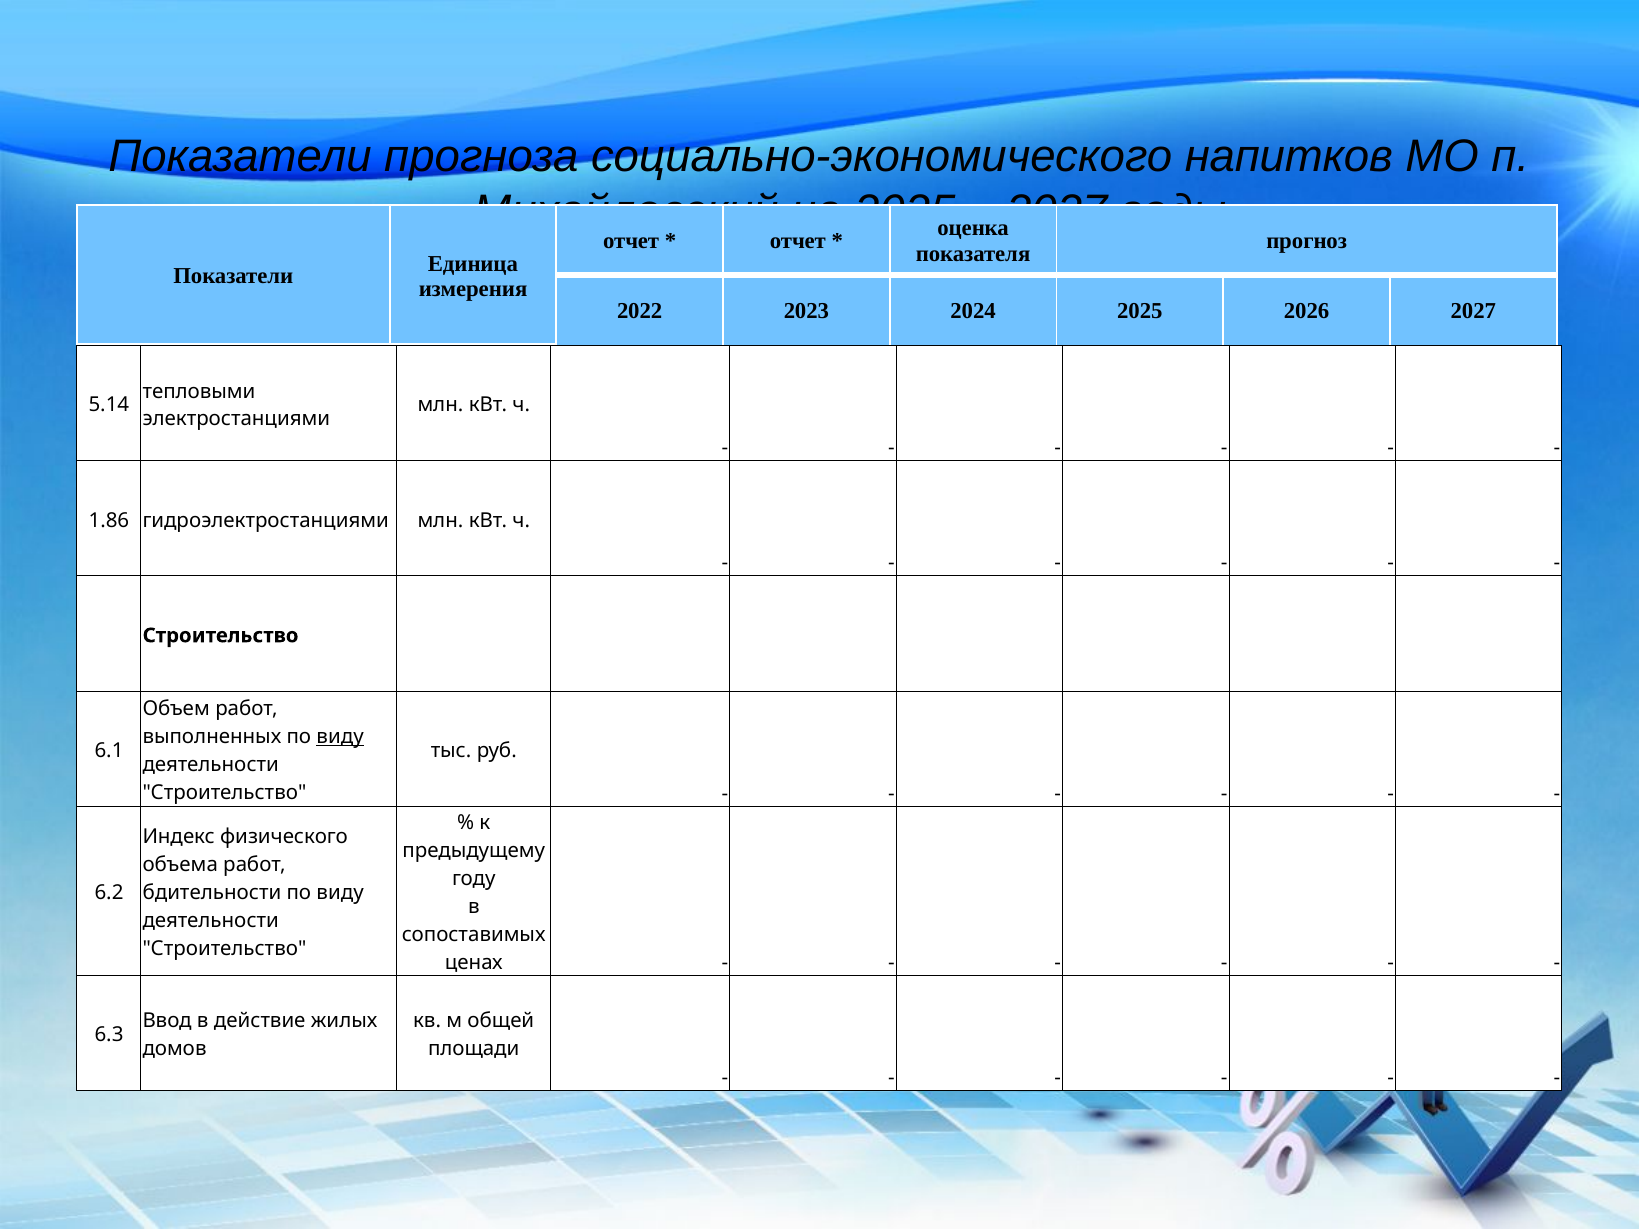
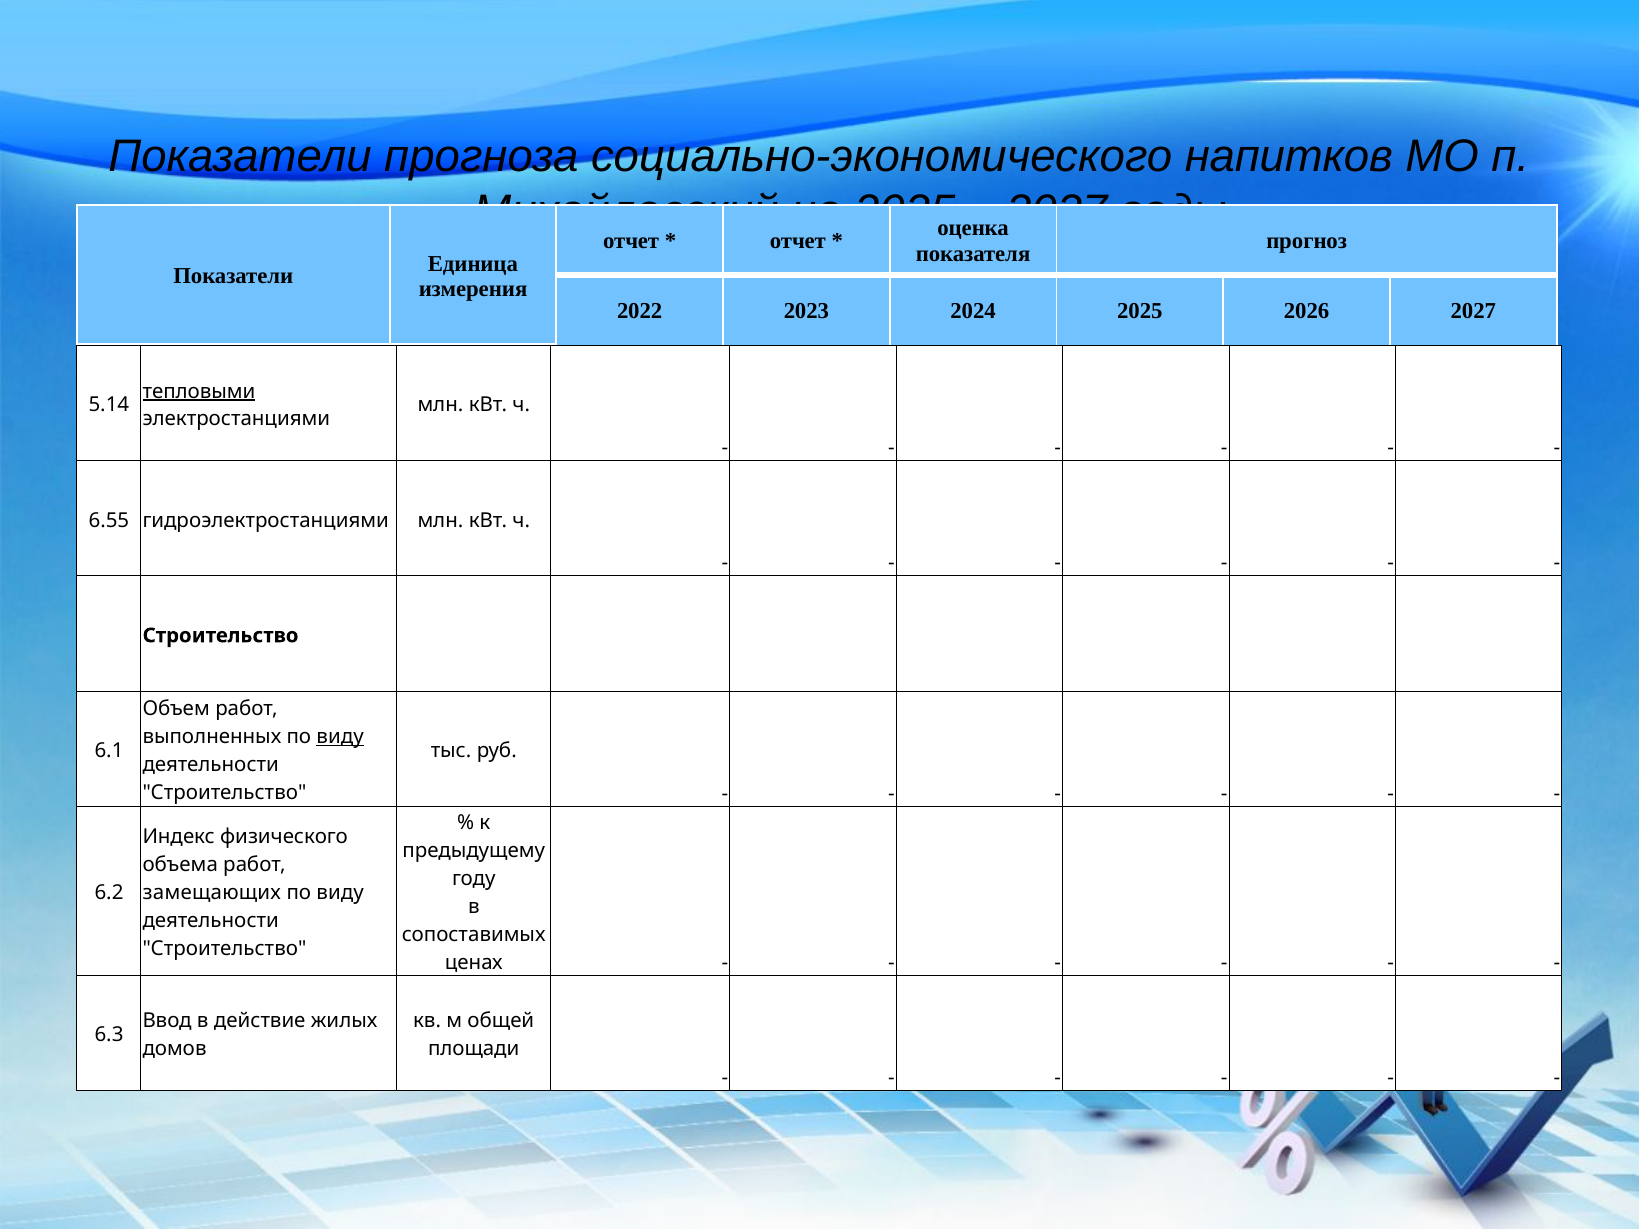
тепловыми underline: none -> present (199, 391)
1.86: 1.86 -> 6.55 (109, 520)
бдительности: бдительности -> замещающих (212, 893)
